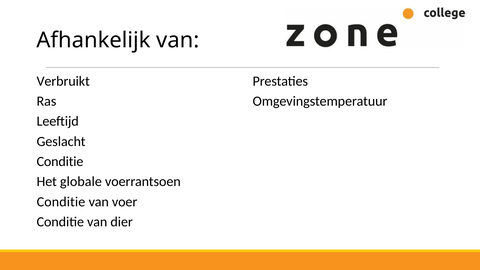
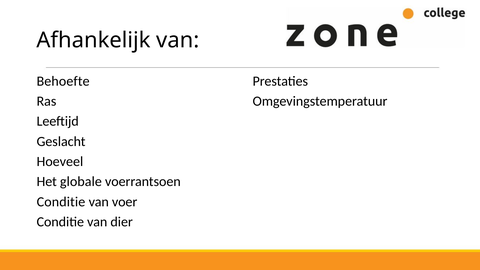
Verbruikt: Verbruikt -> Behoefte (63, 81)
Conditie: Conditie -> Hoeveel (60, 162)
